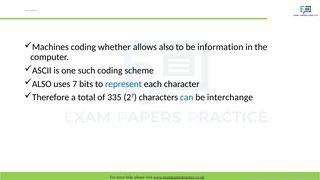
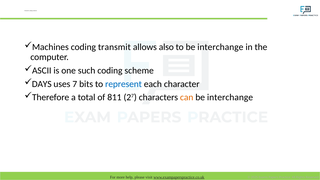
whether: whether -> transmit (114, 47)
to be information: information -> interchange (220, 47)
ALSO: ALSO -> DAYS (42, 84)
335: 335 -> 811 (114, 97)
can colour: blue -> orange (187, 97)
